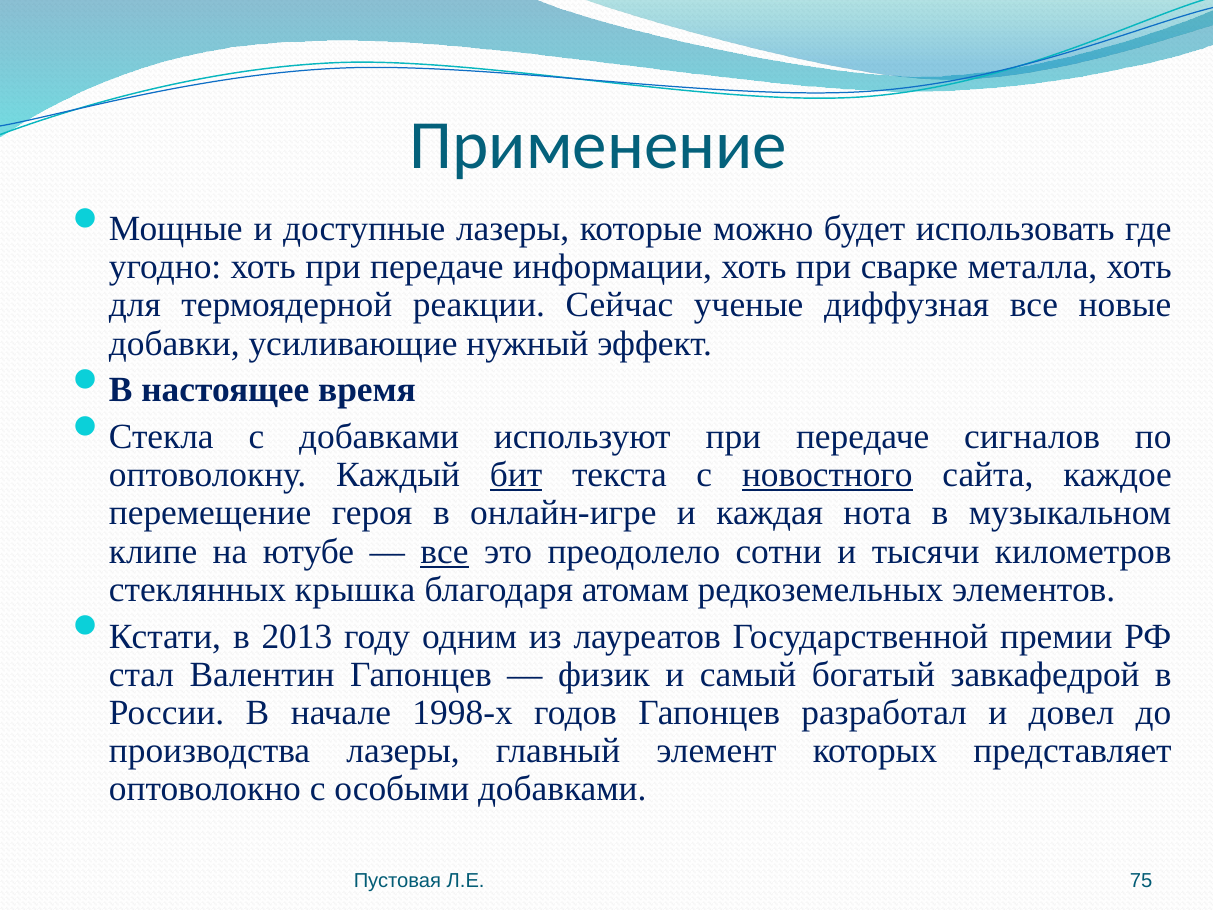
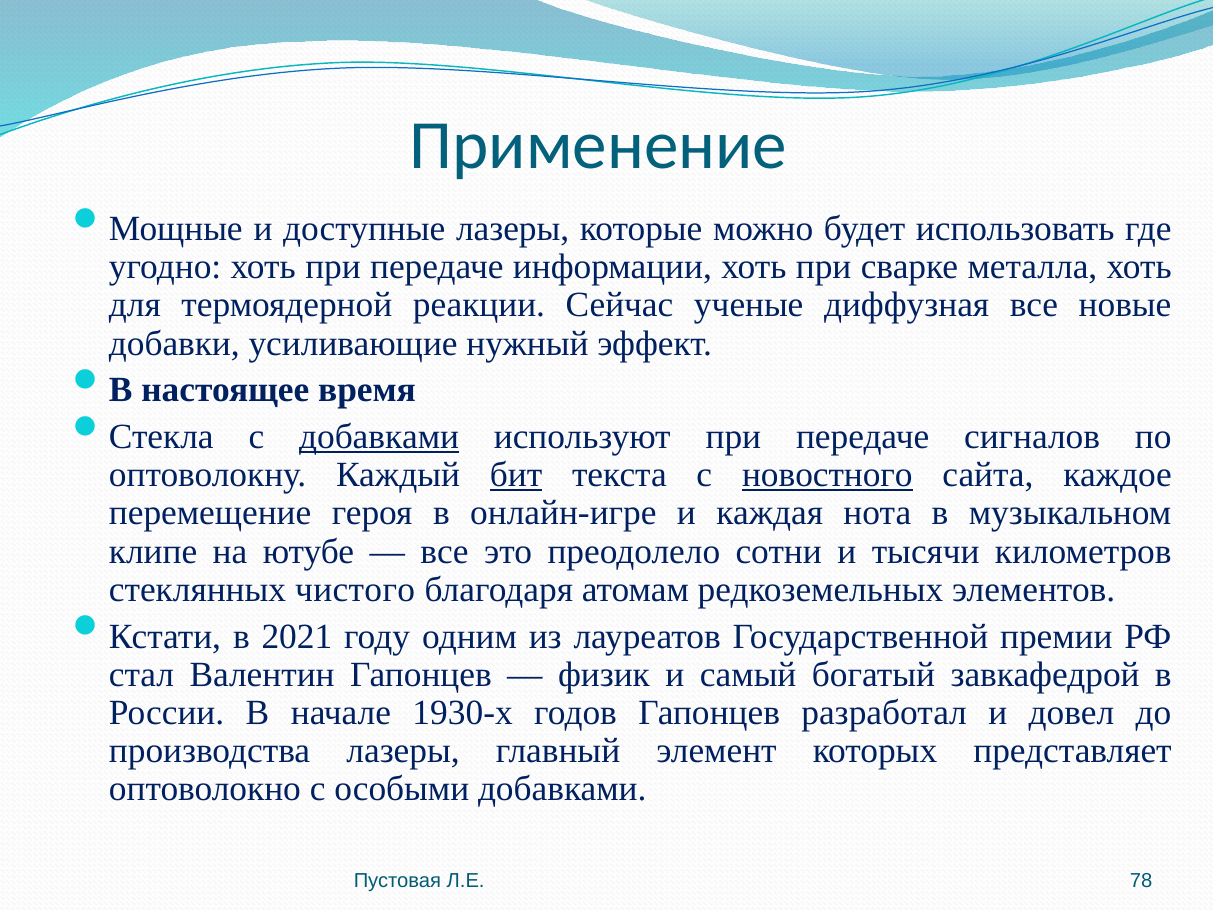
добавками underline: none -> present (379, 437)
все underline: present -> none (445, 551)
крышка: крышка -> чистого (355, 590)
2013: 2013 -> 2021 (297, 636)
1998-х: 1998-х -> 1930-х (463, 713)
75: 75 -> 78 (1141, 881)
